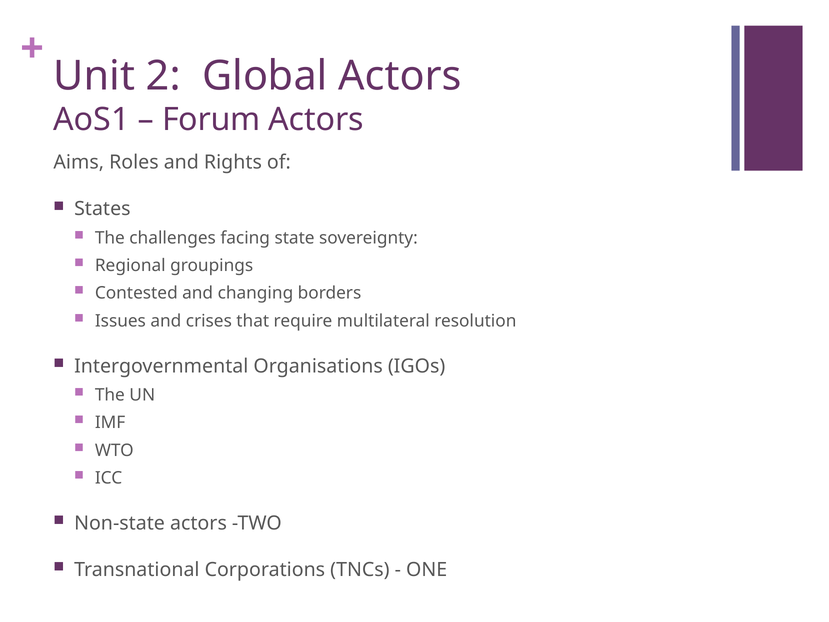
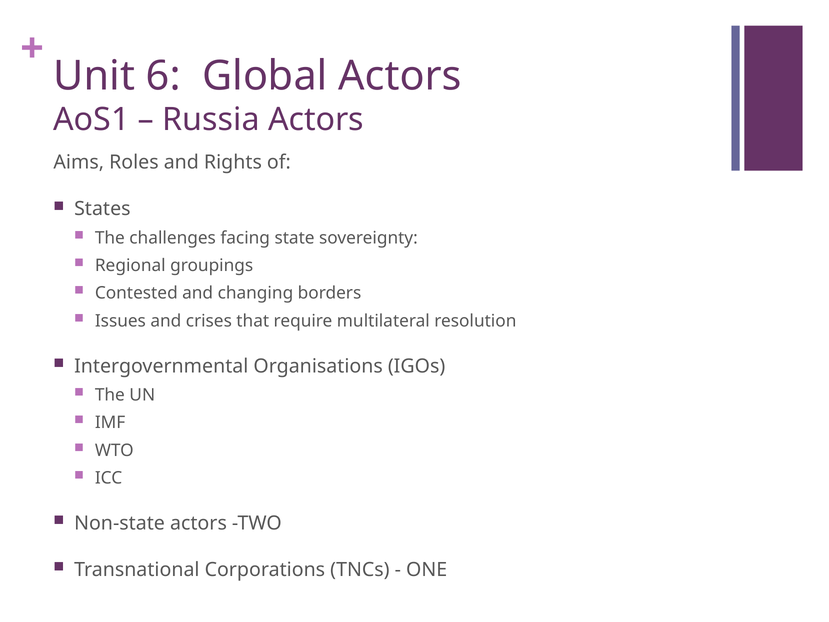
2: 2 -> 6 (163, 76)
Forum: Forum -> Russia (211, 119)
